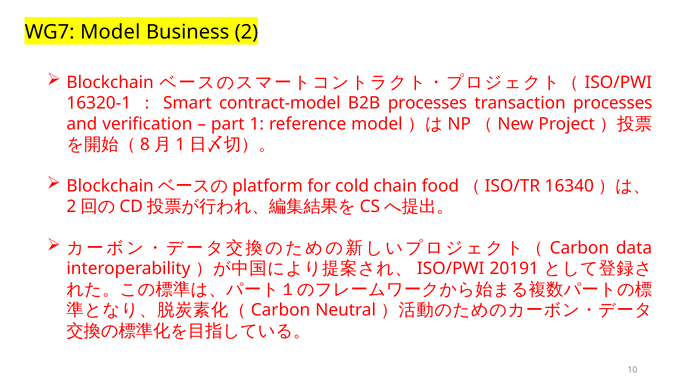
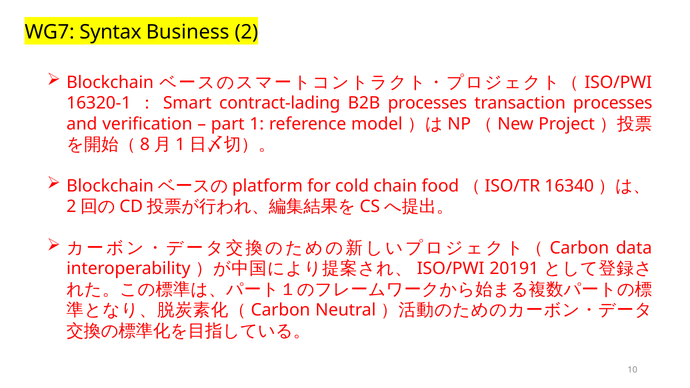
WG7 Model: Model -> Syntax (110, 32)
contract-model: contract-model -> contract-lading (280, 103)
